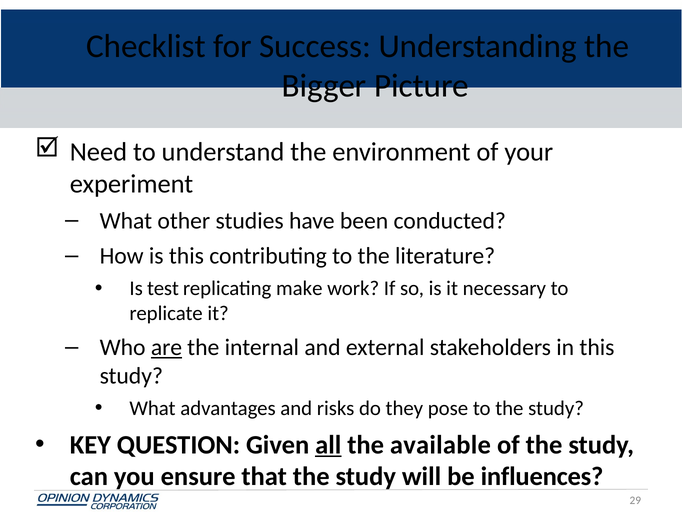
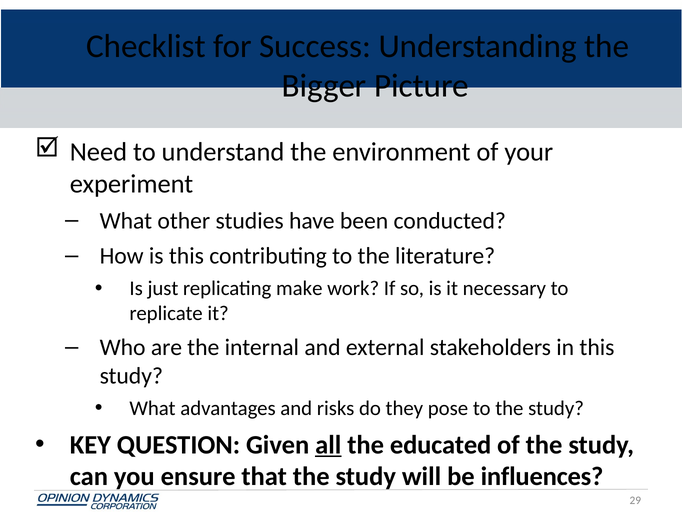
test: test -> just (163, 288)
are underline: present -> none (166, 347)
available: available -> educated (441, 444)
